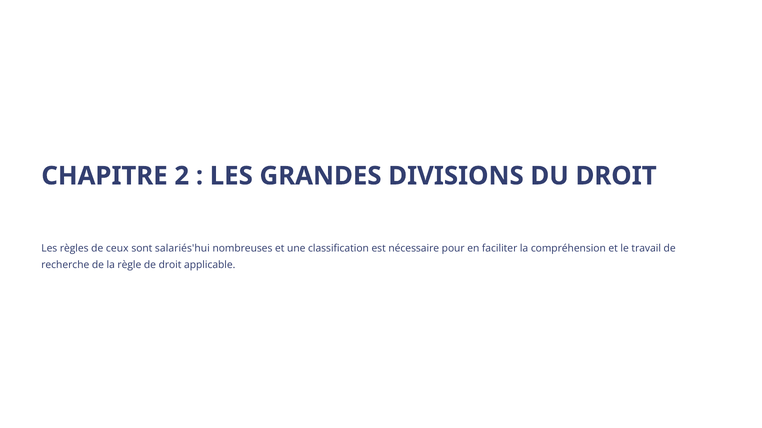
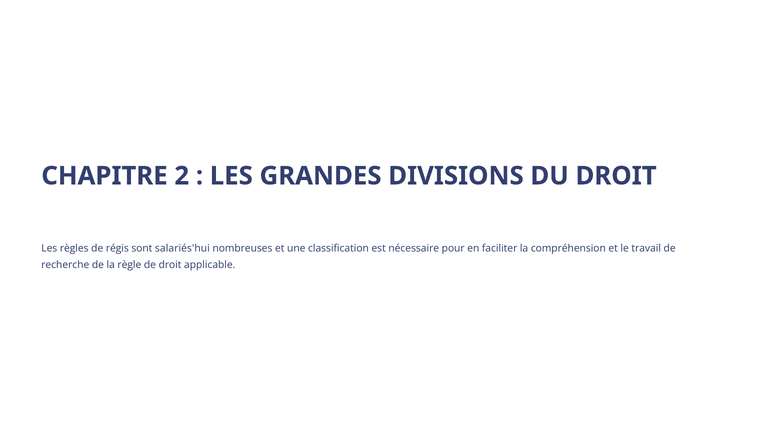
ceux: ceux -> régis (117, 249)
